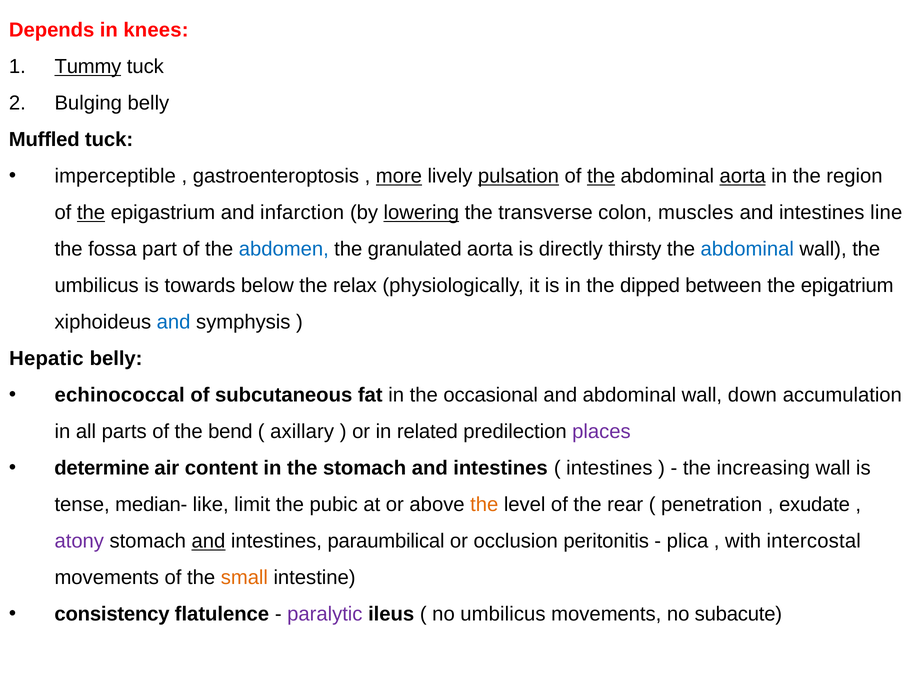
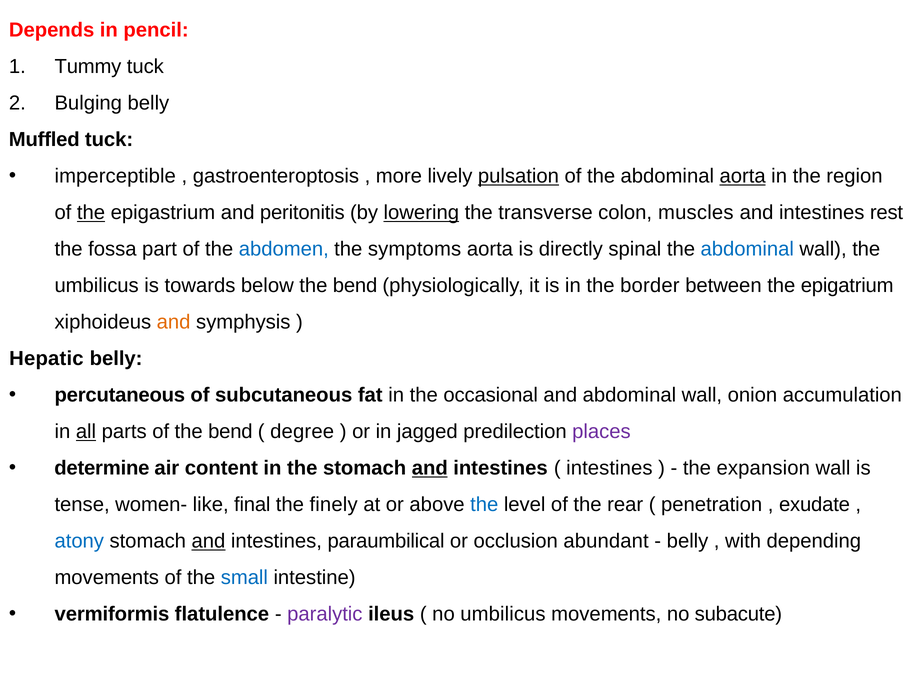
knees: knees -> pencil (156, 30)
Tummy underline: present -> none (88, 67)
more underline: present -> none (399, 176)
the underline: present -> none (601, 176)
infarction: infarction -> peritonitis (302, 213)
line: line -> rest (886, 213)
granulated: granulated -> symptoms (415, 249)
thirsty: thirsty -> spinal (635, 249)
below the relax: relax -> bend (355, 286)
dipped: dipped -> border (650, 286)
and colour: blue -> orange (174, 322)
echinococcal: echinococcal -> percutaneous (120, 395)
down: down -> onion (752, 395)
all underline: none -> present (86, 432)
axillary: axillary -> degree (302, 432)
related: related -> jagged (427, 432)
and underline: none -> present (430, 468)
increasing: increasing -> expansion (763, 468)
median-: median- -> women- (151, 505)
limit: limit -> final (252, 505)
pubic: pubic -> finely (334, 505)
the colour: orange -> blue (484, 505)
atony colour: purple -> blue (79, 541)
peritonitis: peritonitis -> abundant (606, 541)
plica: plica -> belly (688, 541)
intercostal: intercostal -> depending (814, 541)
small colour: orange -> blue (244, 577)
consistency: consistency -> vermiformis (112, 614)
